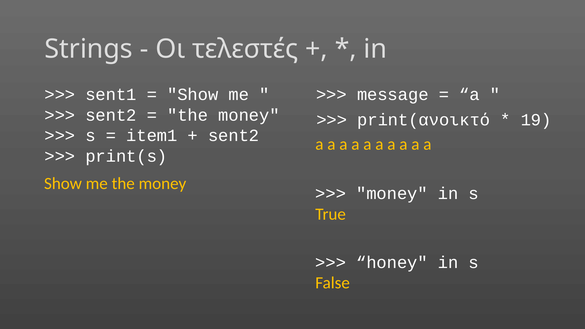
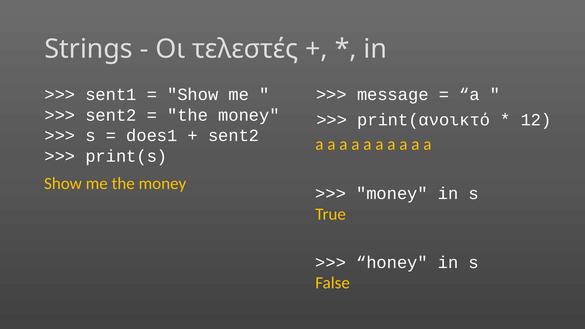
19: 19 -> 12 (536, 120)
item1: item1 -> does1 (152, 136)
